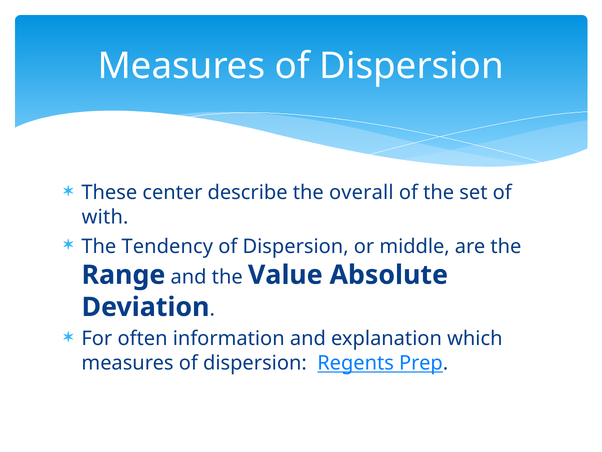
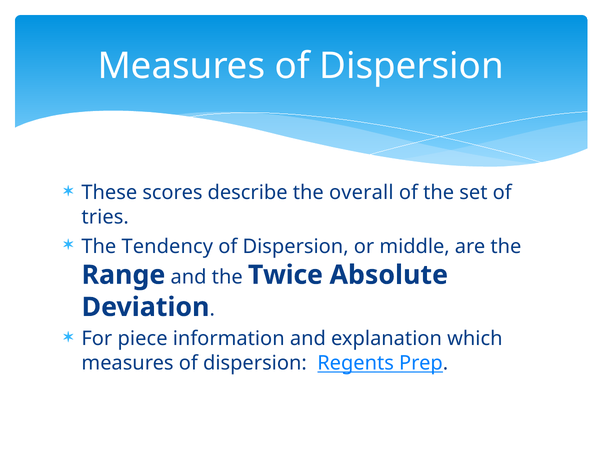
center: center -> scores (172, 193)
with: with -> tries (105, 217)
Value: Value -> Twice (285, 275)
often: often -> piece (143, 338)
